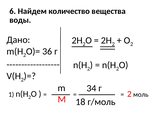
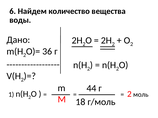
34: 34 -> 44 (91, 89)
